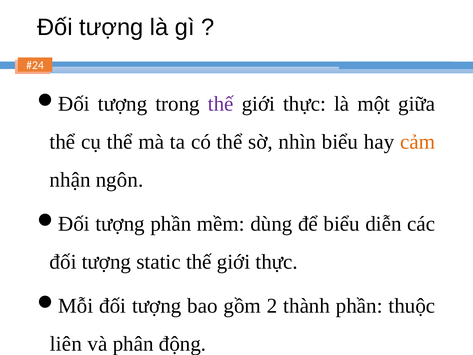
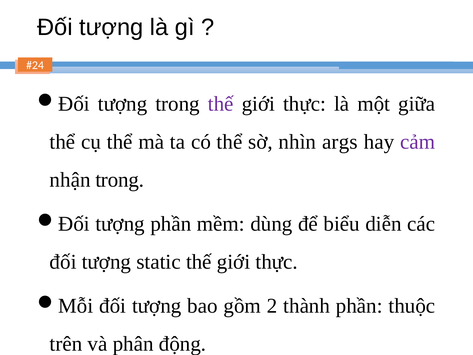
nhìn biểu: biểu -> args (340, 142)
cảm colour: orange -> purple (418, 142)
nhận ngôn: ngôn -> trong (120, 180)
liên: liên -> trên (66, 344)
